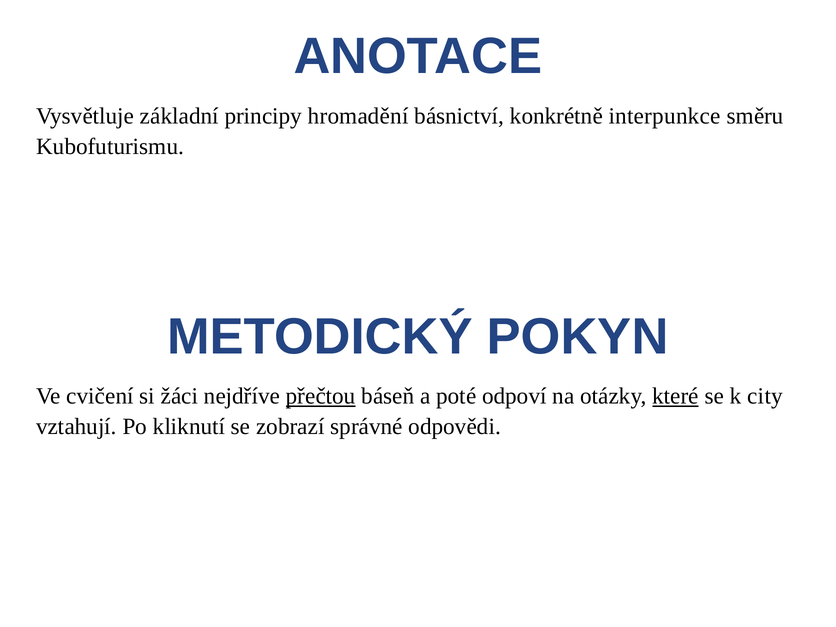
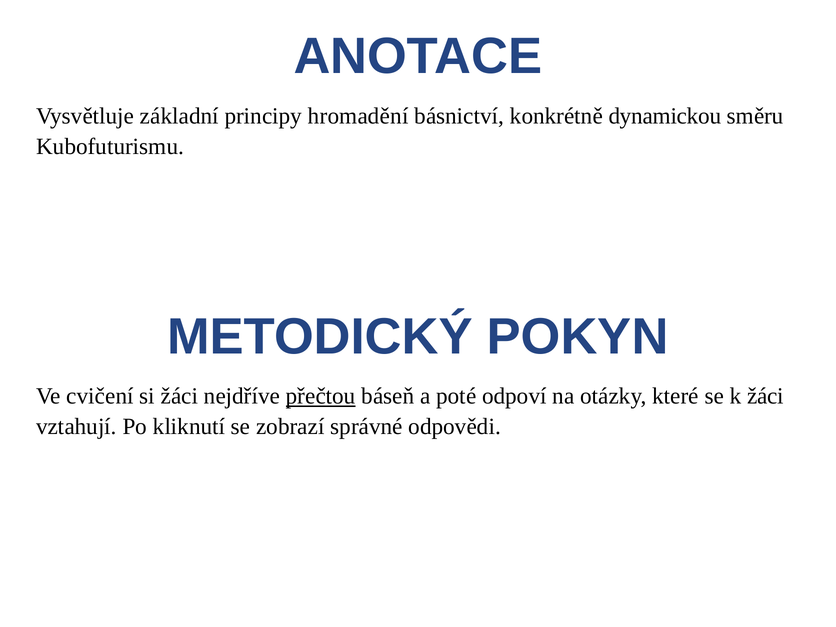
interpunkce: interpunkce -> dynamickou (665, 116)
které underline: present -> none (676, 396)
k city: city -> žáci (765, 396)
